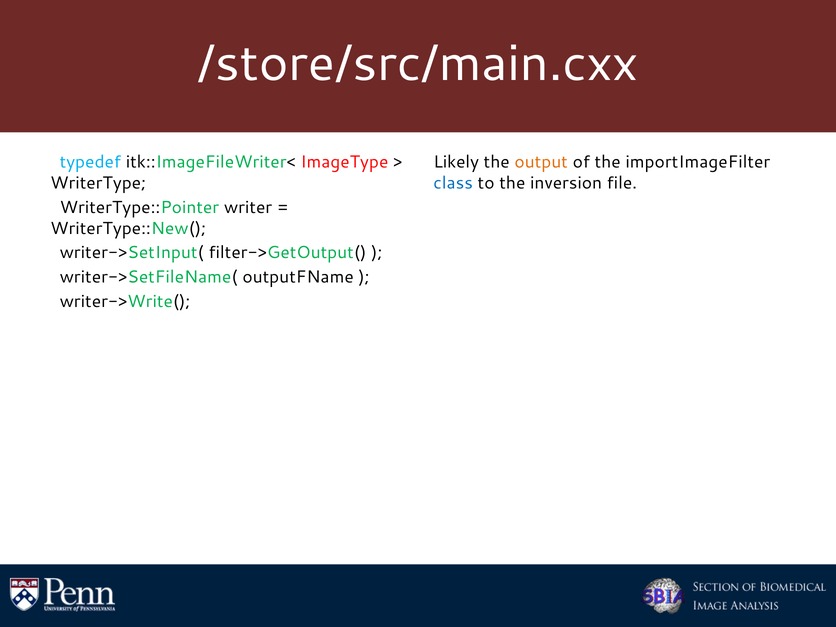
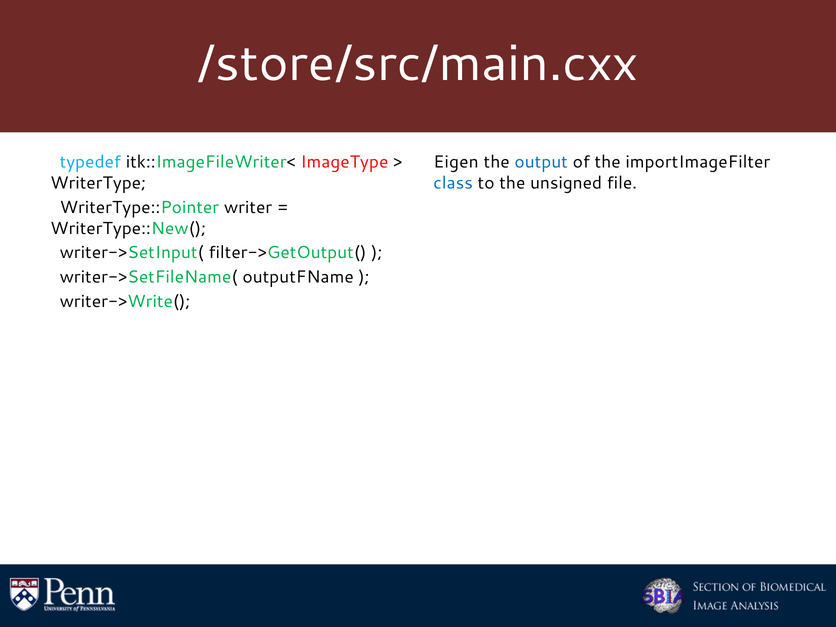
Likely: Likely -> Eigen (456, 162)
output colour: orange -> blue (541, 162)
inversion: inversion -> unsigned (566, 183)
